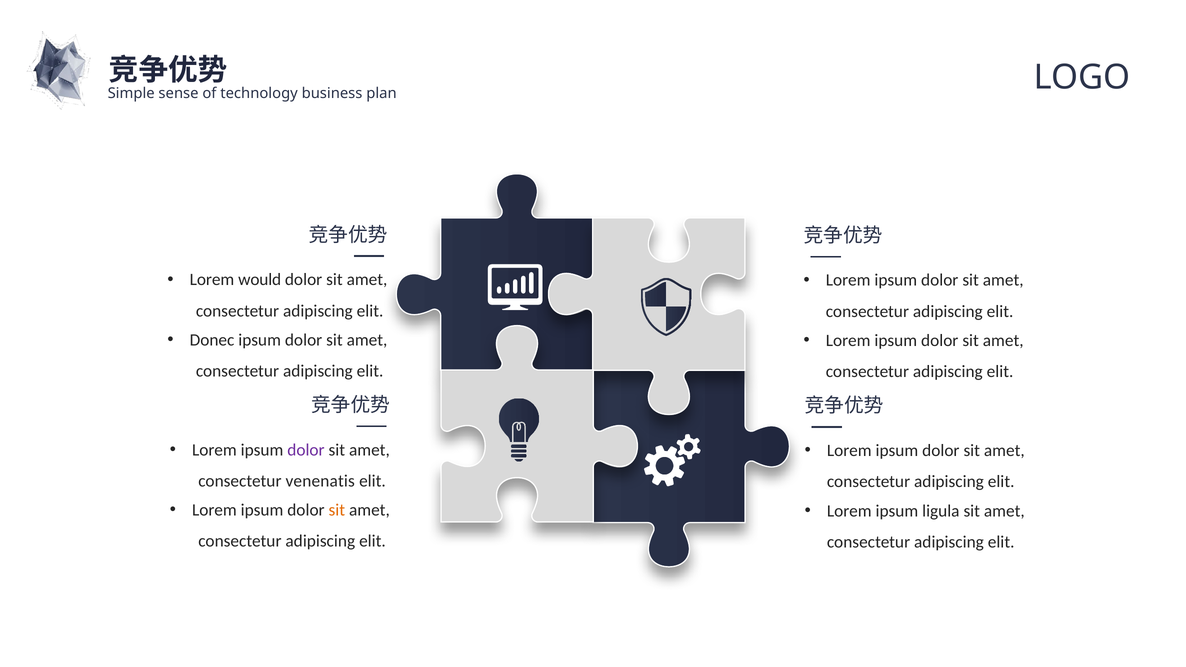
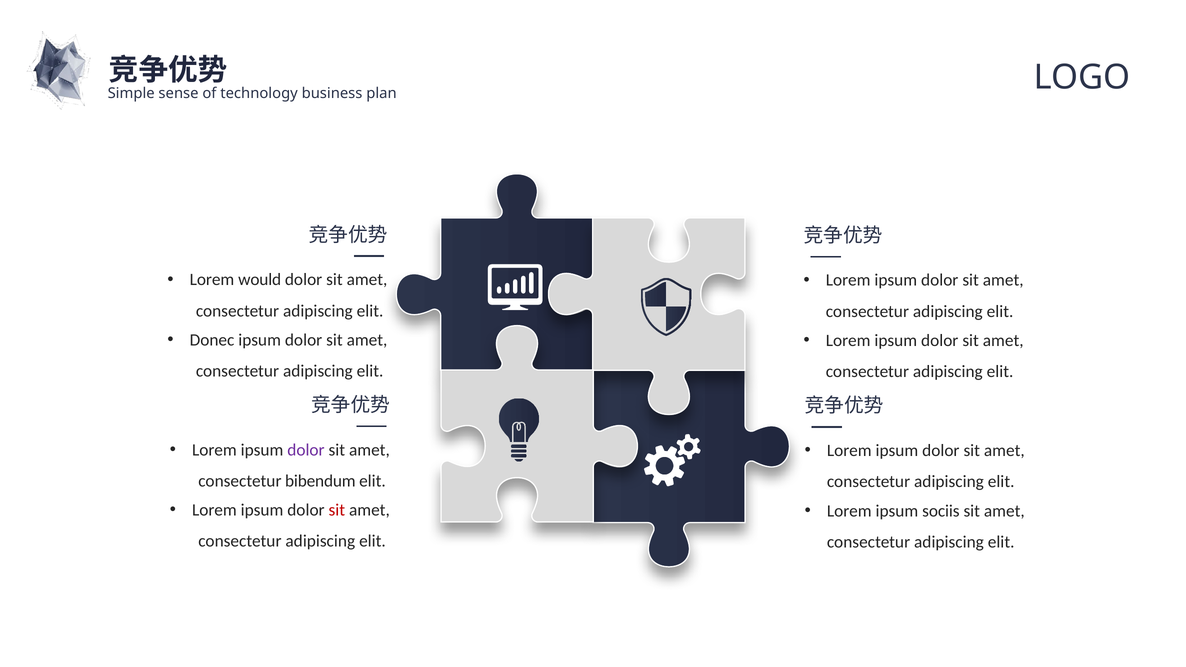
venenatis: venenatis -> bibendum (320, 481)
sit colour: orange -> red (337, 510)
ligula: ligula -> sociis (941, 511)
